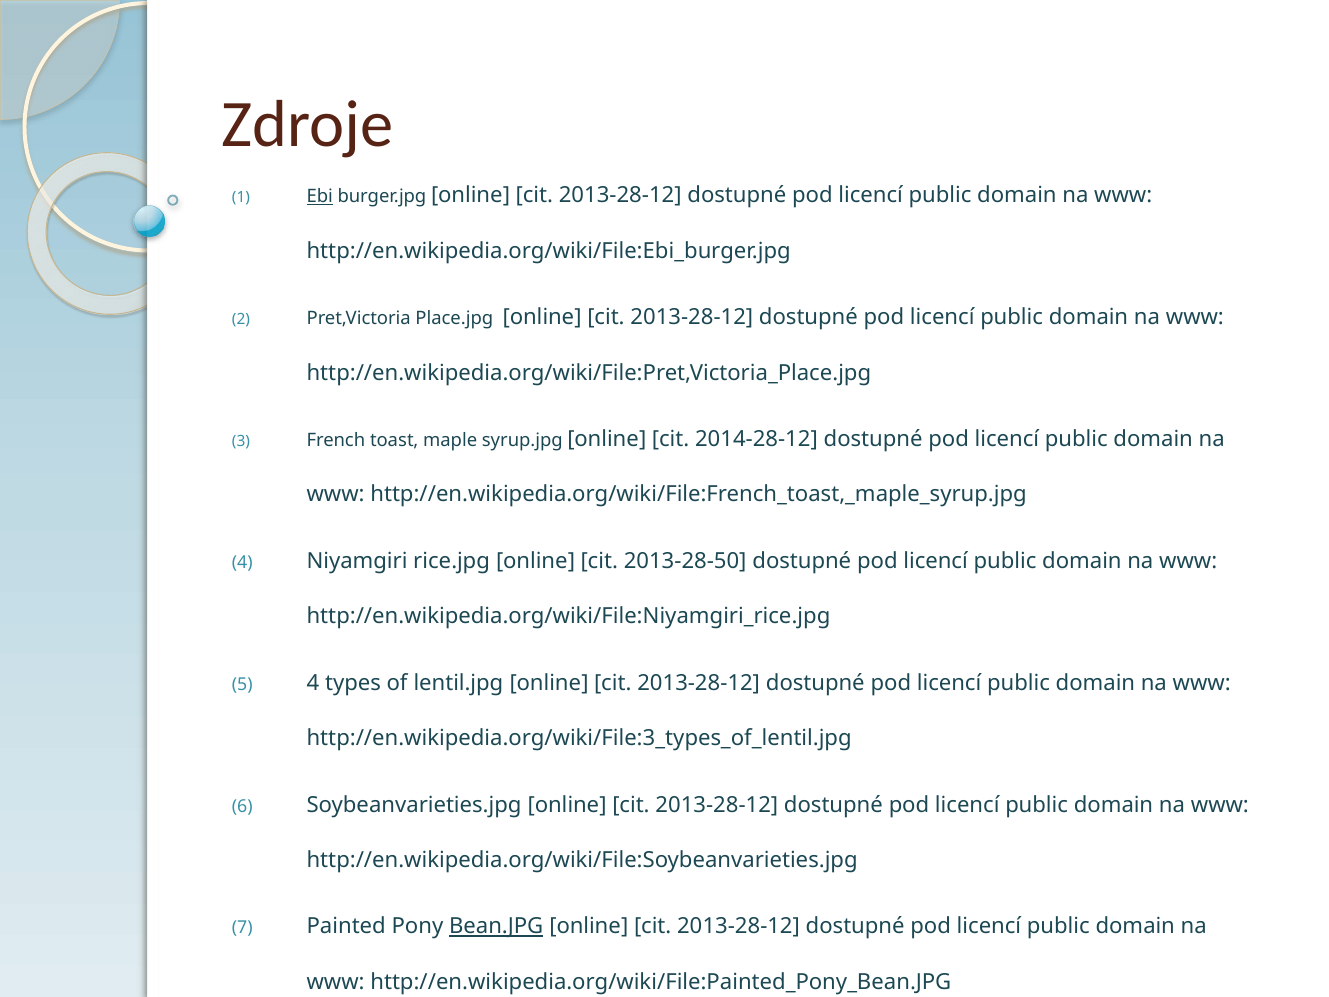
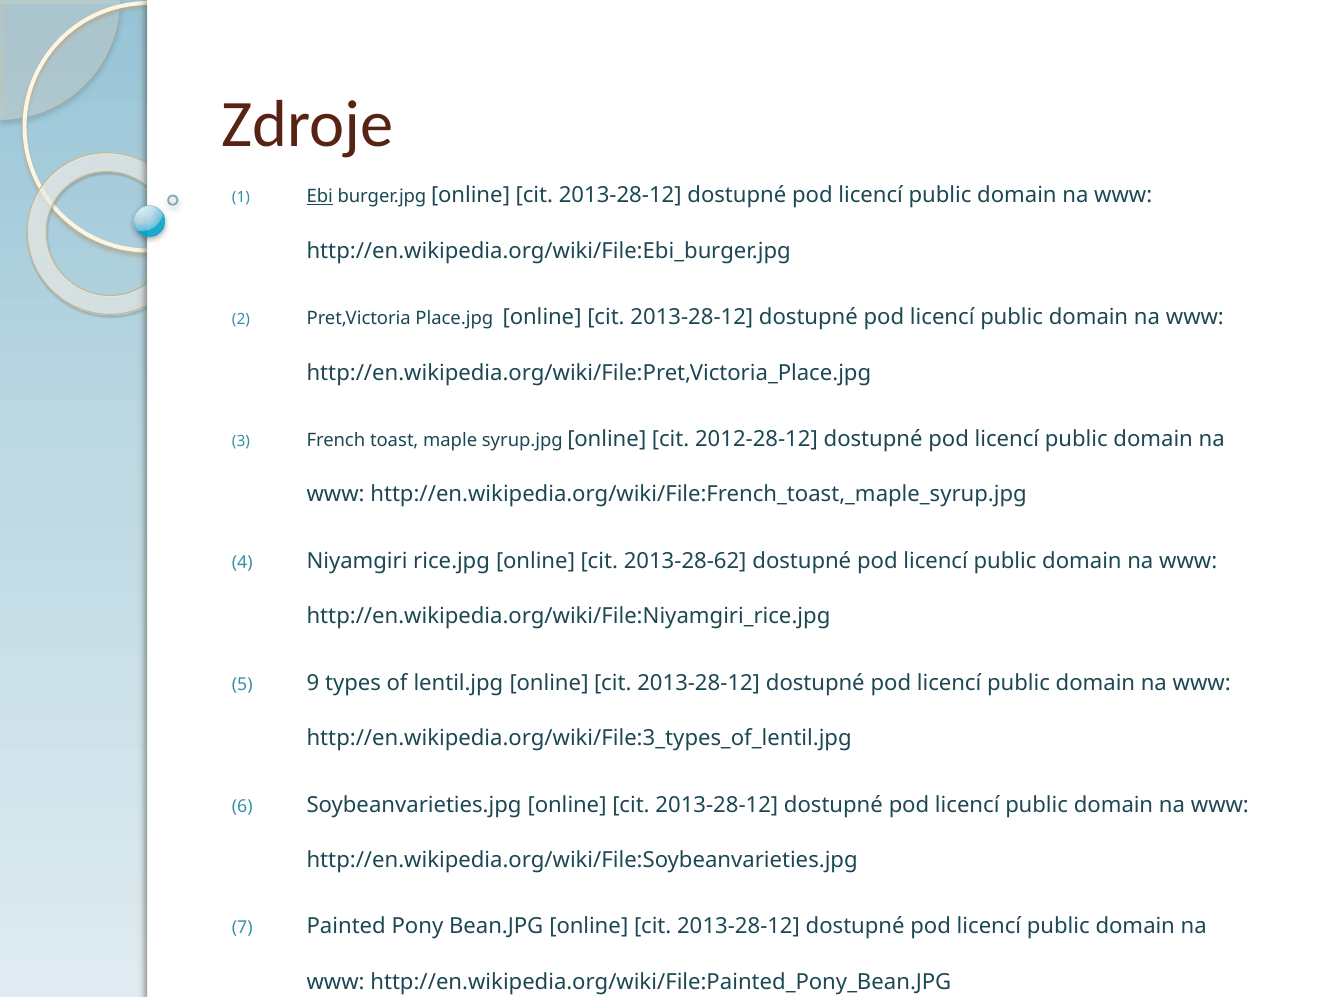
2014-28-12: 2014-28-12 -> 2012-28-12 (756, 439)
2013-28-50: 2013-28-50 -> 2013-28-62 (685, 561)
4: 4 -> 9 (313, 683)
Bean.JPG underline: present -> none (496, 926)
